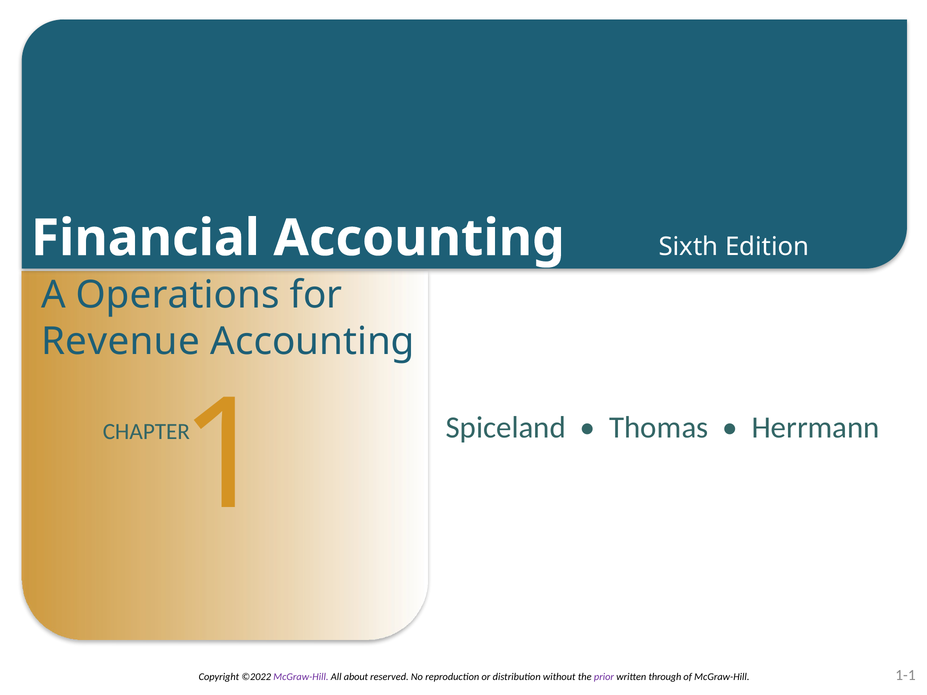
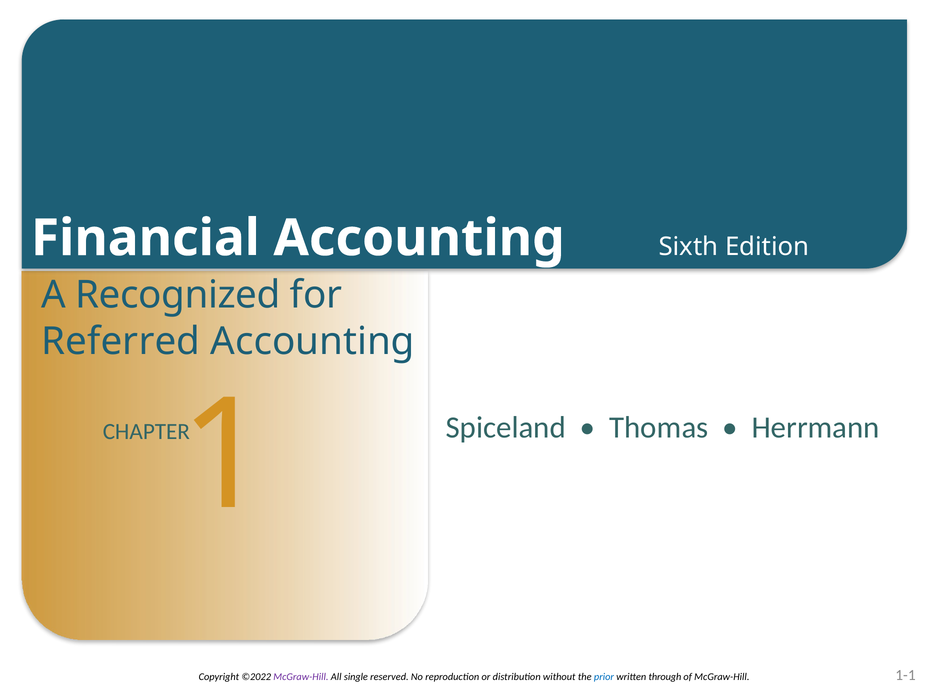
Operations: Operations -> Recognized (178, 295)
Revenue: Revenue -> Referred (121, 342)
about: about -> single (356, 677)
prior colour: purple -> blue (604, 677)
